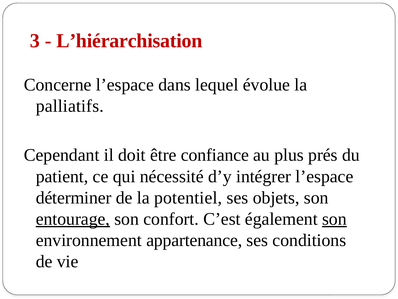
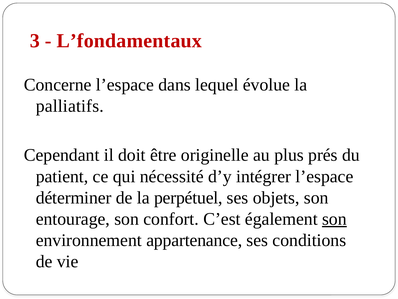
L’hiérarchisation: L’hiérarchisation -> L’fondamentaux (129, 41)
confiance: confiance -> originelle (215, 155)
potentiel: potentiel -> perpétuel (188, 197)
entourage underline: present -> none (73, 219)
